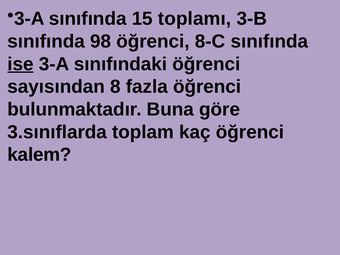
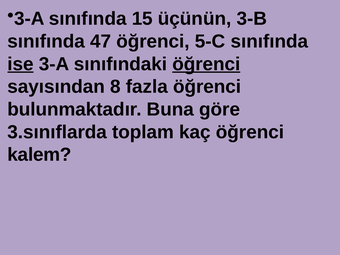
toplamı: toplamı -> üçünün (195, 19)
98: 98 -> 47 (101, 41)
8-C: 8-C -> 5-C (210, 41)
öğrenci underline: none -> present (206, 64)
